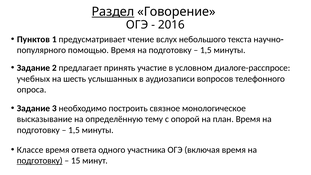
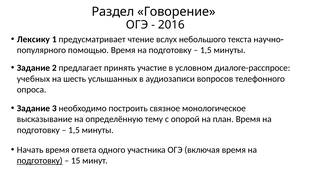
Раздел underline: present -> none (113, 12)
Пунктов: Пунктов -> Лексику (33, 39)
Классе: Классе -> Начать (30, 150)
